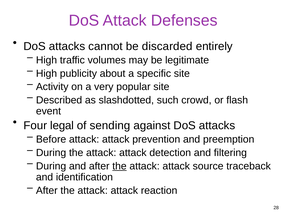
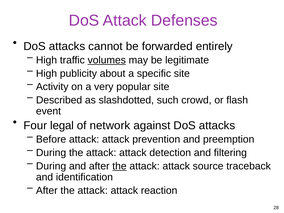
discarded: discarded -> forwarded (167, 46)
volumes underline: none -> present (107, 60)
sending: sending -> network (110, 126)
